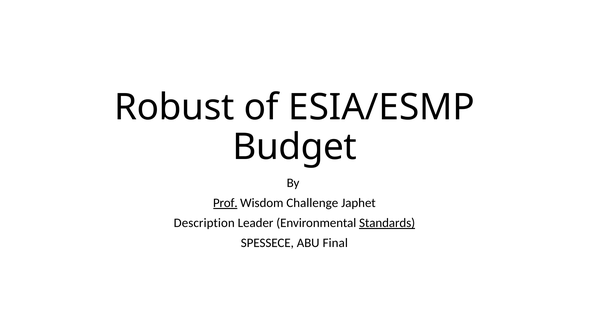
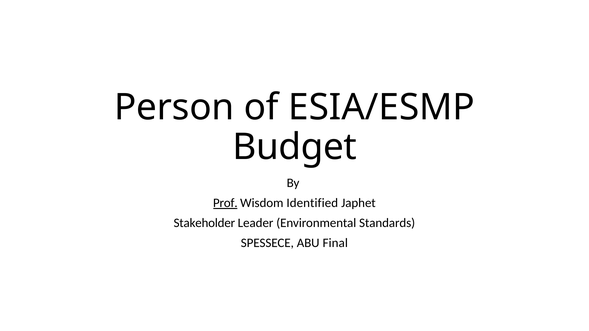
Robust: Robust -> Person (174, 107)
Challenge: Challenge -> Identified (312, 203)
Description: Description -> Stakeholder (204, 223)
Standards underline: present -> none (387, 223)
